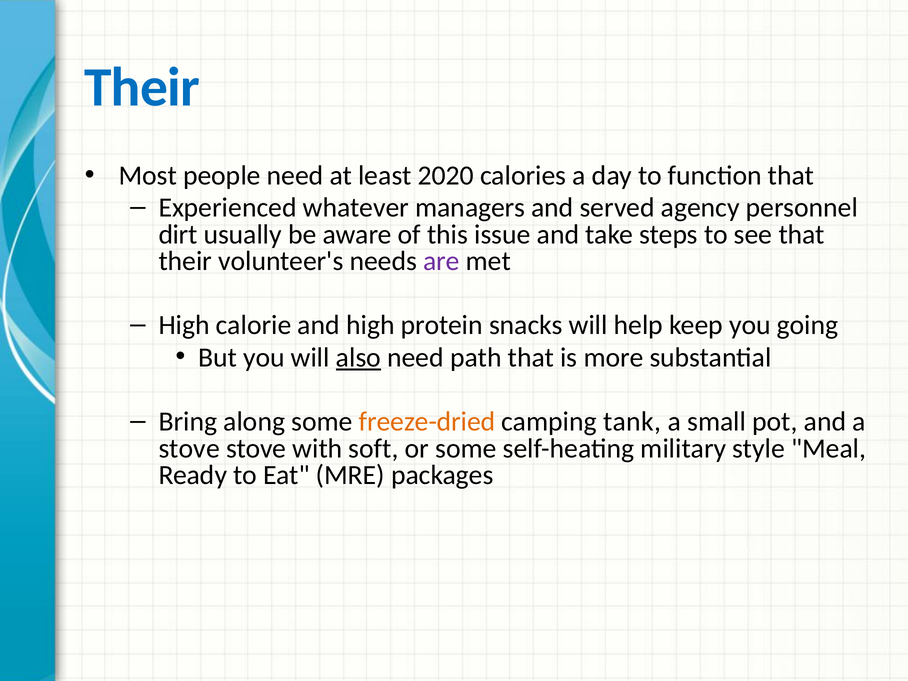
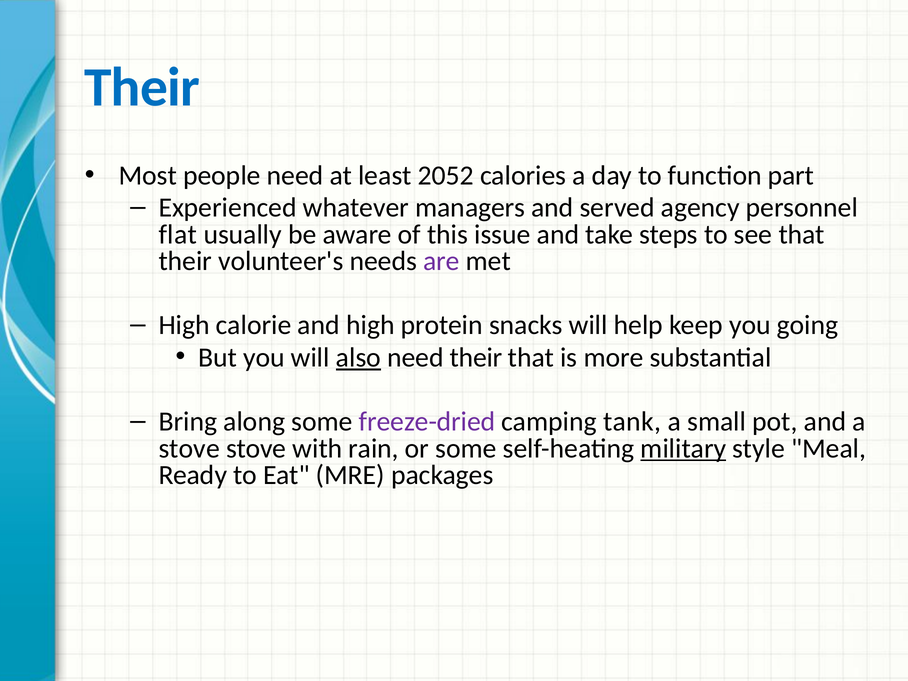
2020: 2020 -> 2052 (446, 176)
function that: that -> part (791, 176)
dirt: dirt -> flat (178, 234)
need path: path -> their (476, 358)
freeze-dried colour: orange -> purple (427, 422)
soft: soft -> rain (374, 448)
military underline: none -> present (683, 448)
